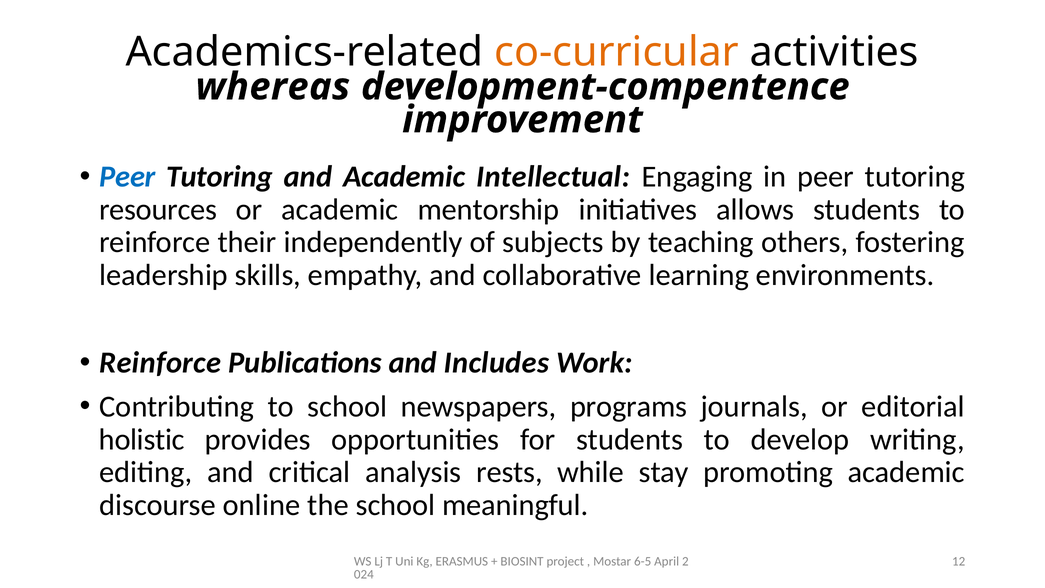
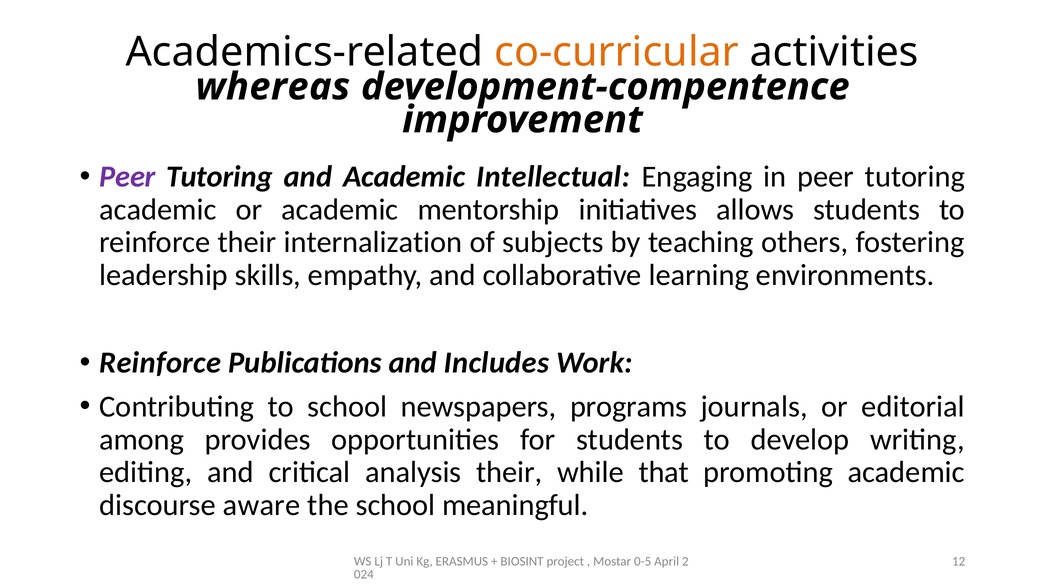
Peer colour: blue -> purple (127, 177)
resources: resources -> academic (158, 209)
independently: independently -> internalization (373, 242)
holistic: holistic -> among (142, 439)
analysis rests: rests -> their (509, 472)
stay: stay -> that (664, 472)
online: online -> aware (262, 505)
6-5: 6-5 -> 0-5 (643, 561)
